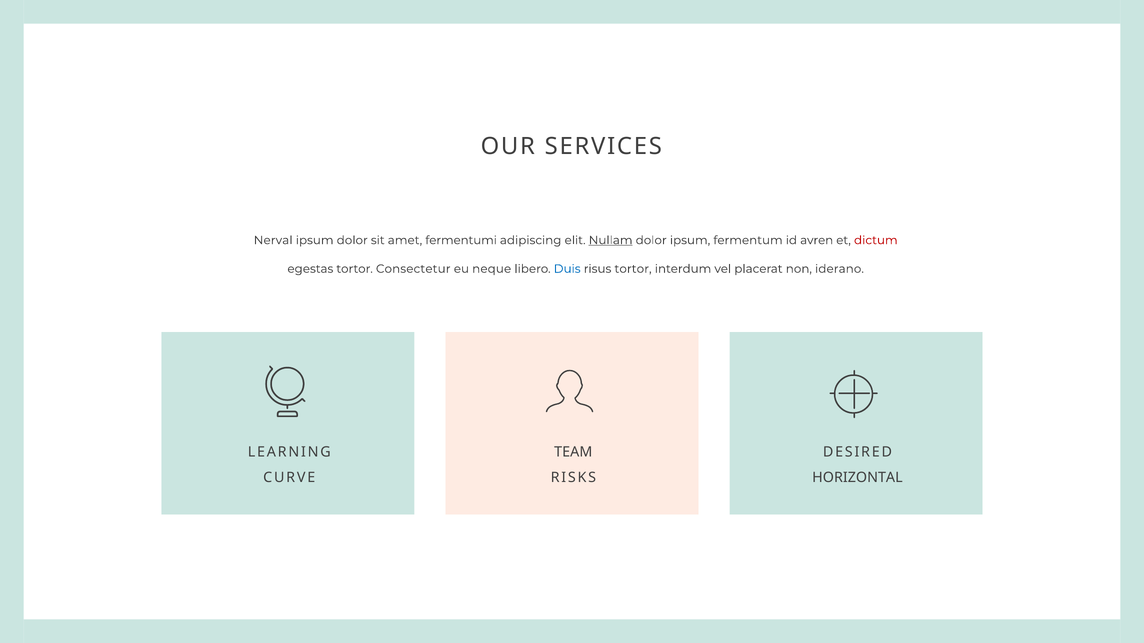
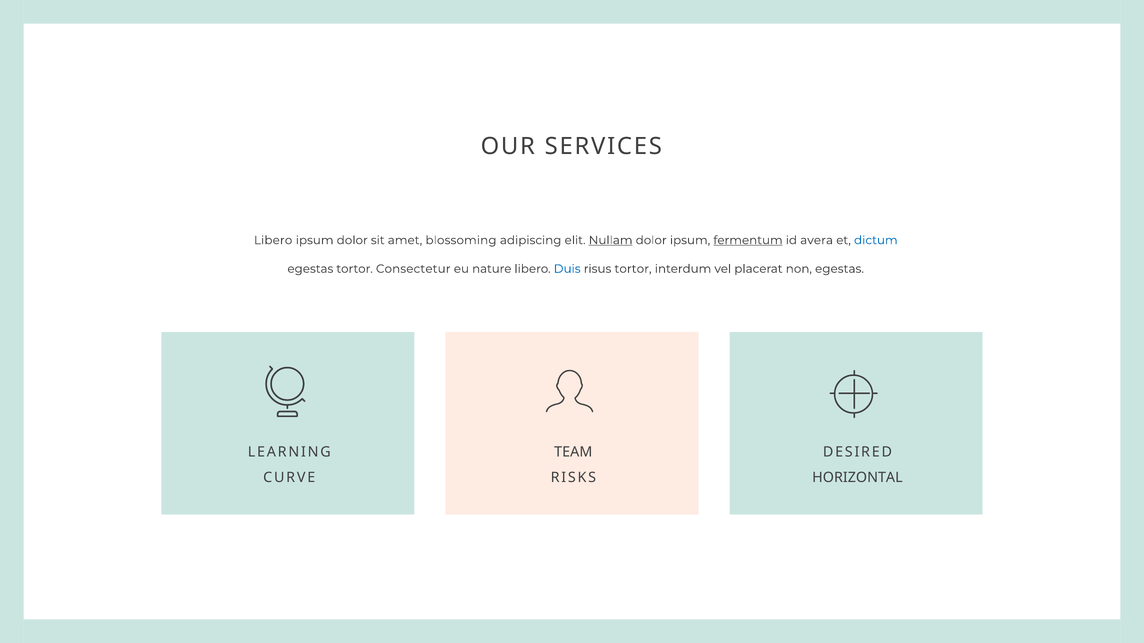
Nerval: Nerval -> Libero (273, 240)
fermentumi: fermentumi -> blossoming (461, 240)
fermentum underline: none -> present (748, 240)
avren: avren -> avera (817, 240)
dictum colour: red -> blue (876, 240)
neque: neque -> nature (492, 269)
non iderano: iderano -> egestas (839, 269)
